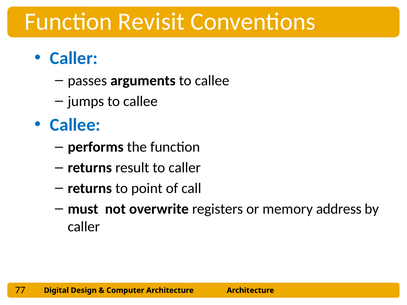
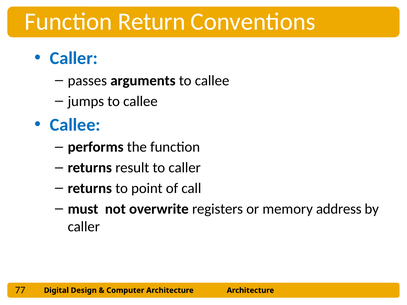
Revisit: Revisit -> Return (152, 22)
